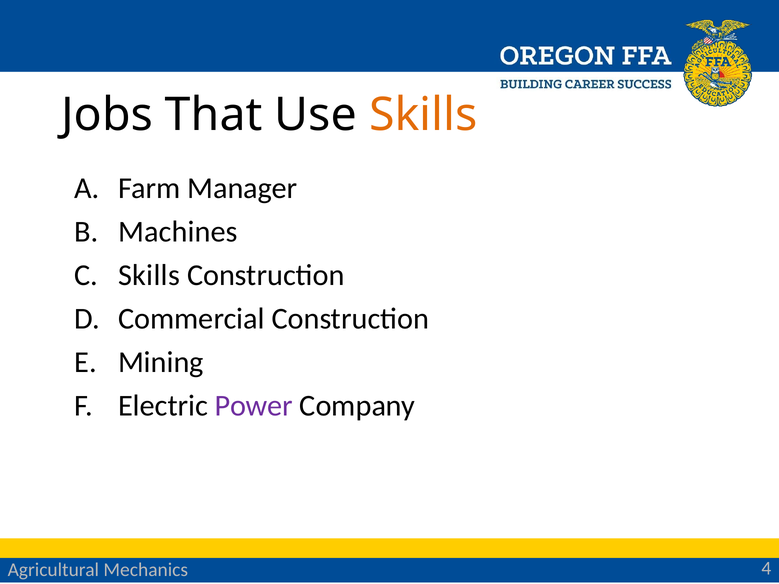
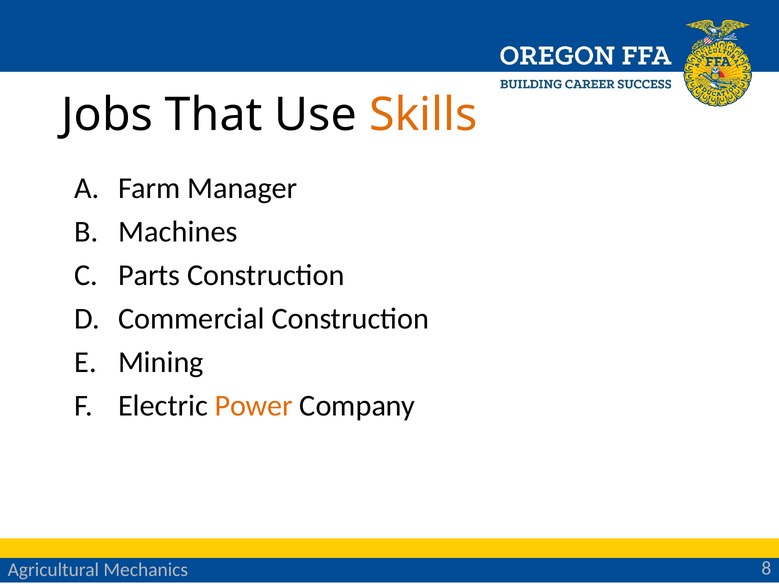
Skills: Skills -> Parts (149, 276)
Power colour: purple -> orange (254, 406)
4: 4 -> 8 (766, 568)
